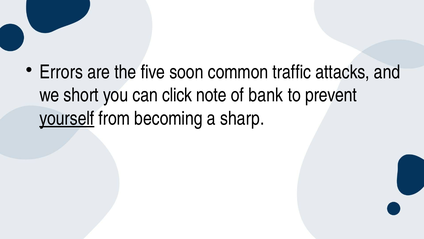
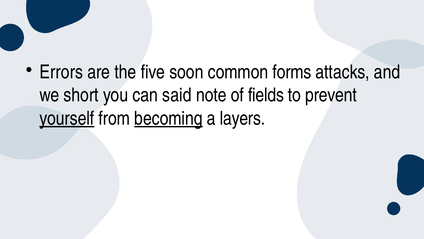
traffic: traffic -> forms (292, 72)
click: click -> said (177, 95)
bank: bank -> fields (266, 95)
becoming underline: none -> present (168, 118)
sharp: sharp -> layers (242, 118)
